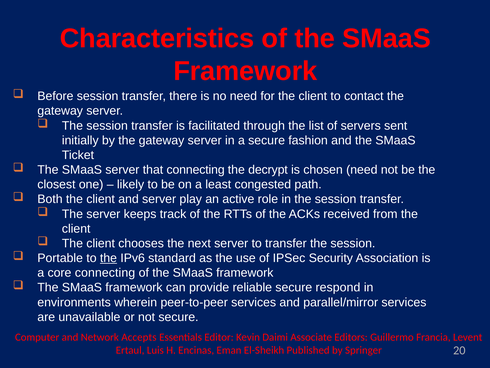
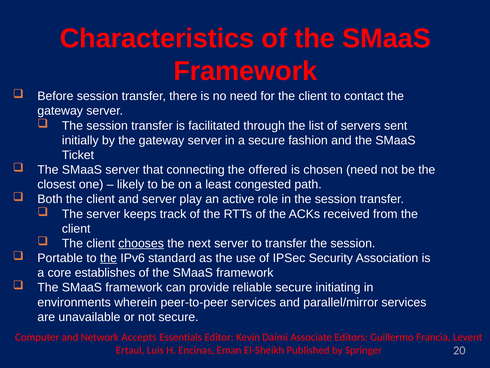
decrypt: decrypt -> offered (268, 170)
chooses underline: none -> present (141, 243)
core connecting: connecting -> establishes (105, 272)
respond: respond -> initiating (338, 287)
